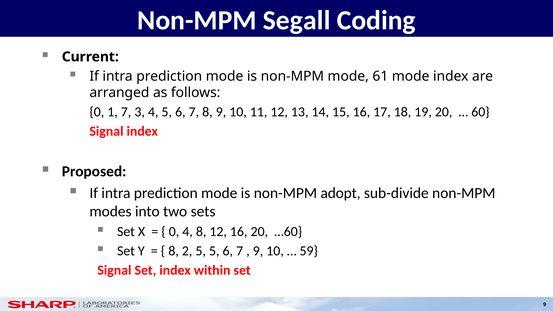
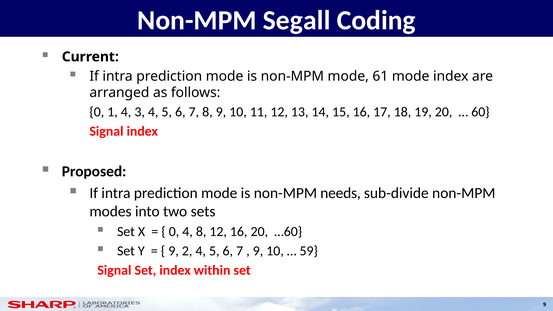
1 7: 7 -> 4 (126, 112)
adopt: adopt -> needs (341, 193)
8: 8 -> 9 (174, 251)
2 5: 5 -> 4 (201, 251)
